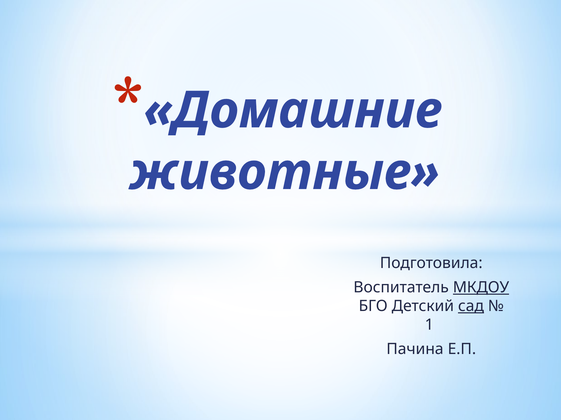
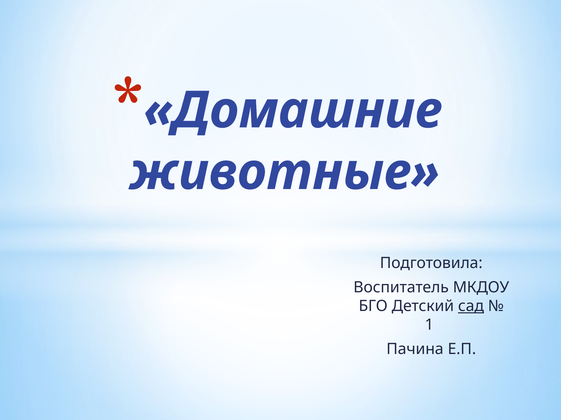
МКДОУ underline: present -> none (481, 288)
